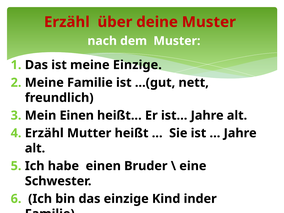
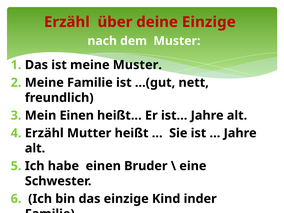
deine Muster: Muster -> Einzige (209, 22)
meine Einzige: Einzige -> Muster (137, 65)
